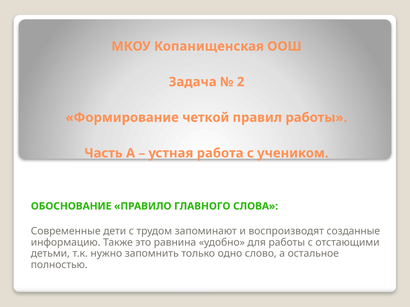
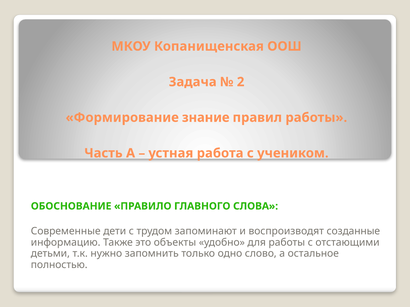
четкой: четкой -> знание (206, 118)
равнина: равнина -> объекты (175, 243)
